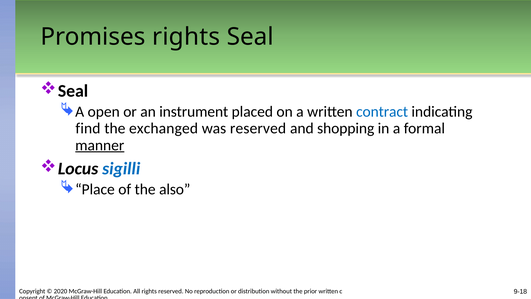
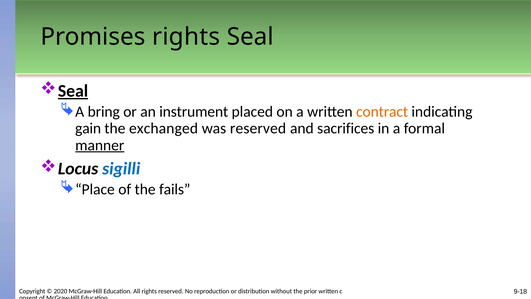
Seal underline: none -> present (73, 91)
open: open -> bring (104, 112)
contract colour: blue -> orange (382, 112)
find: find -> gain (88, 128)
shopping: shopping -> sacrifices (346, 128)
also: also -> fails (175, 189)
